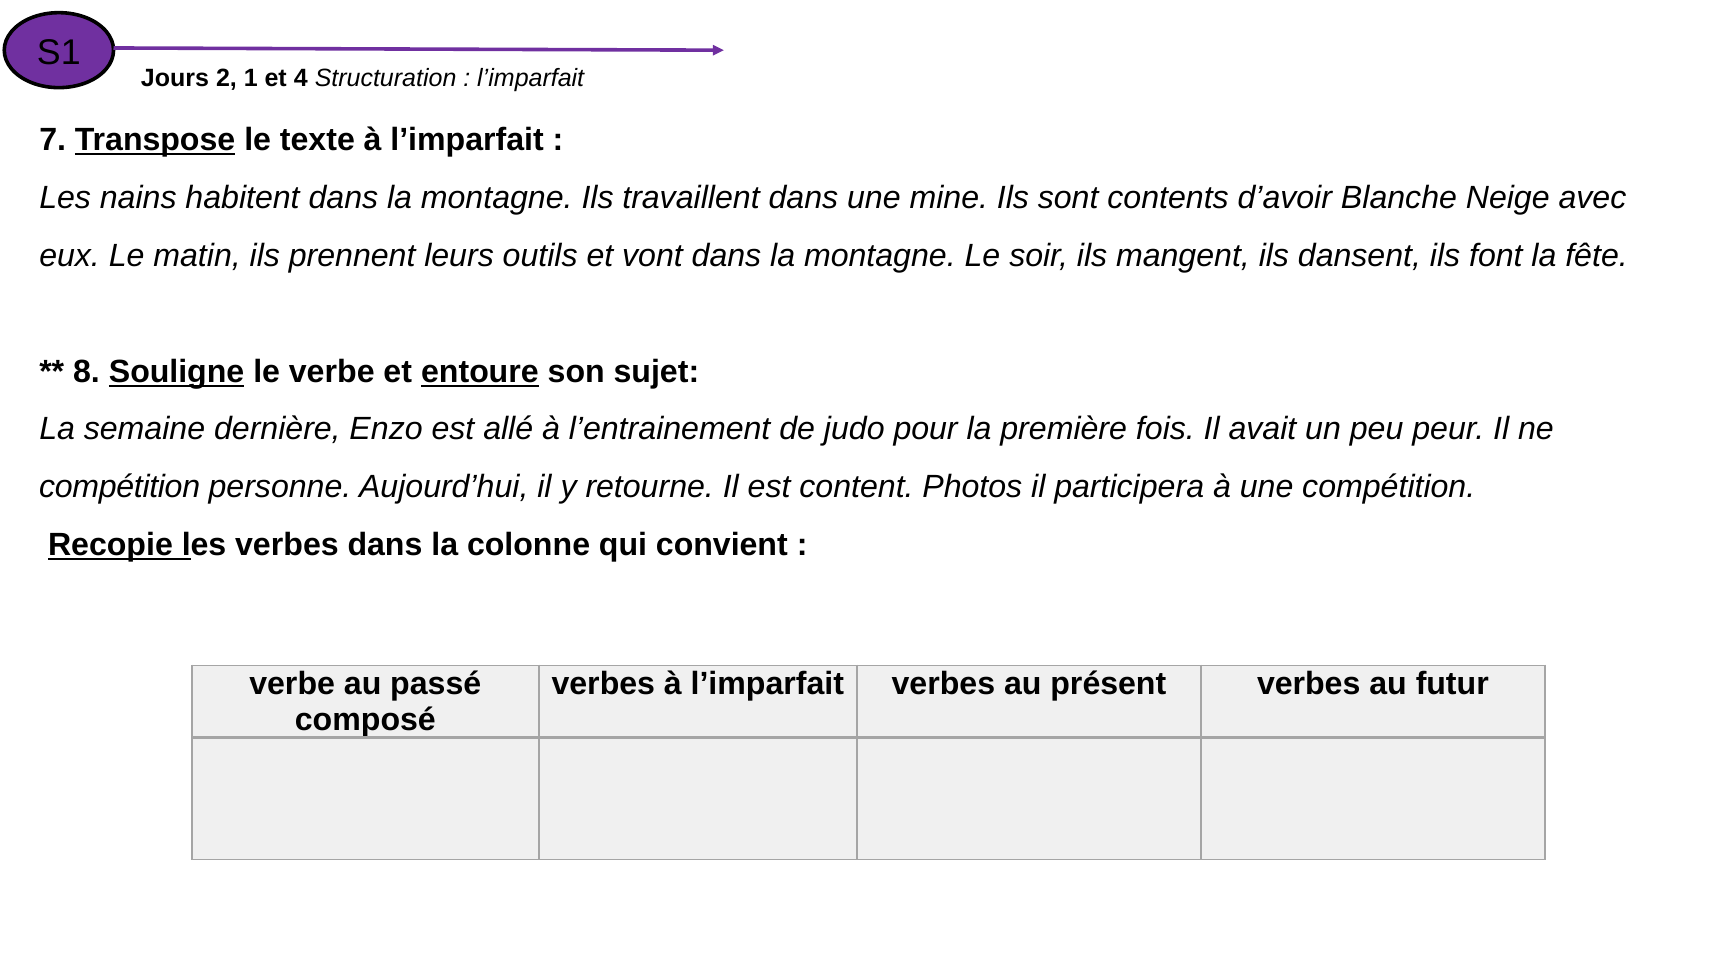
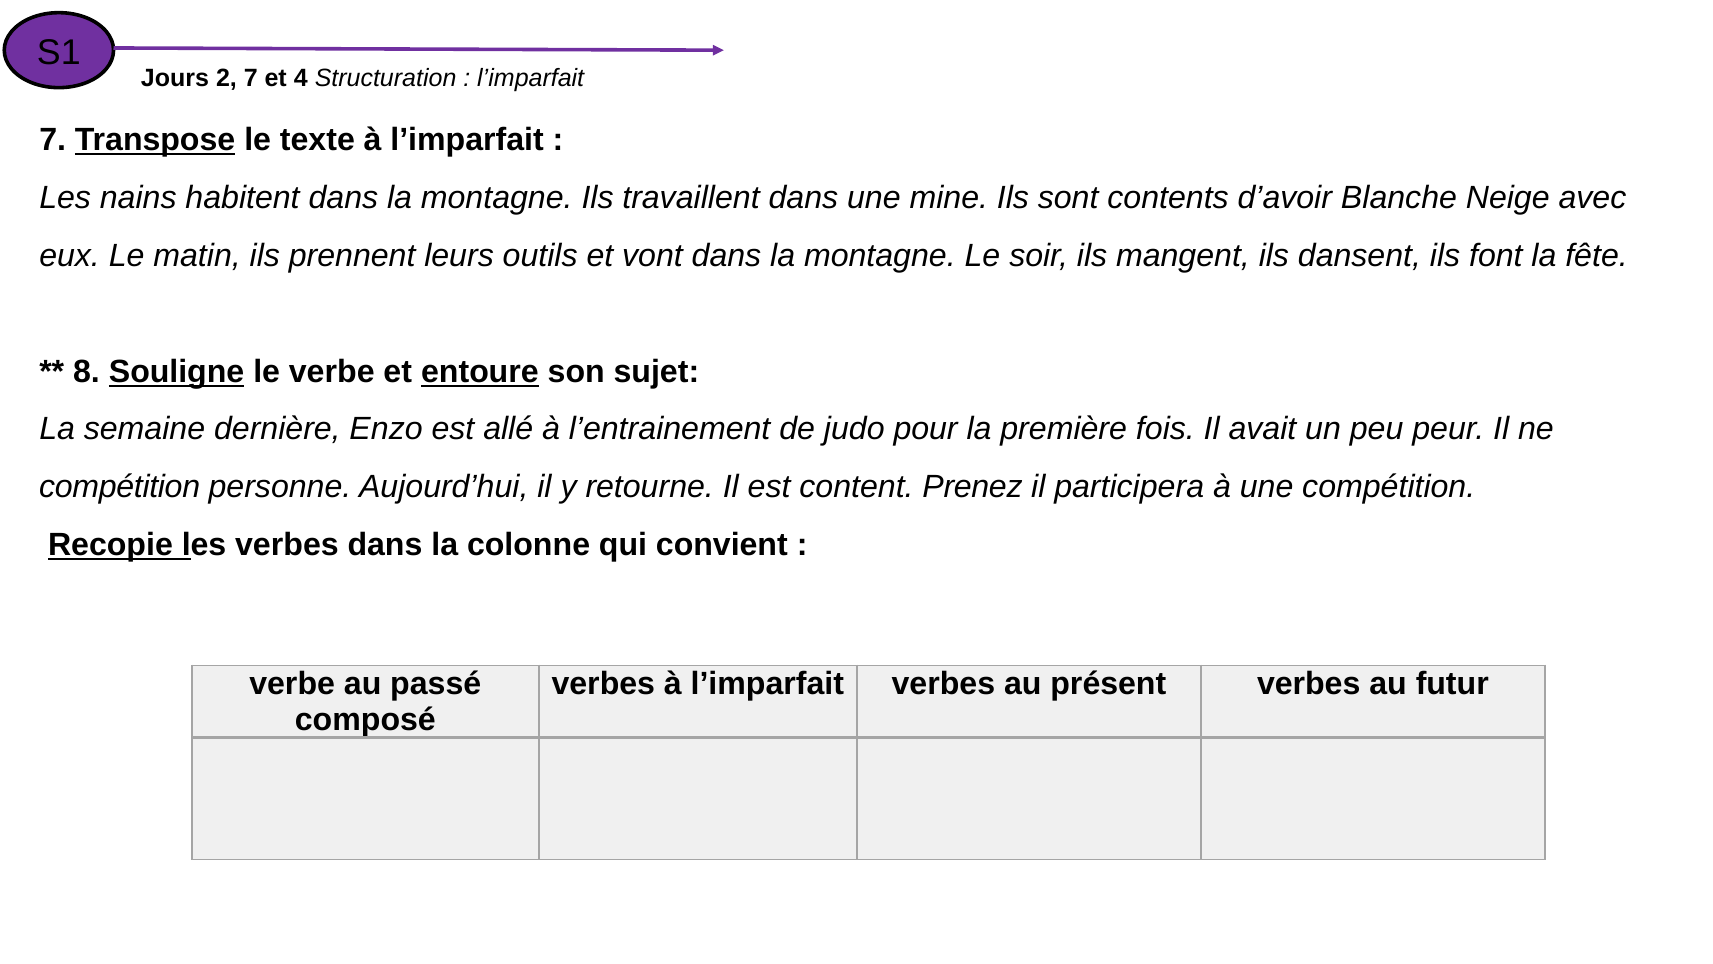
2 1: 1 -> 7 (251, 78)
Photos: Photos -> Prenez (972, 487)
